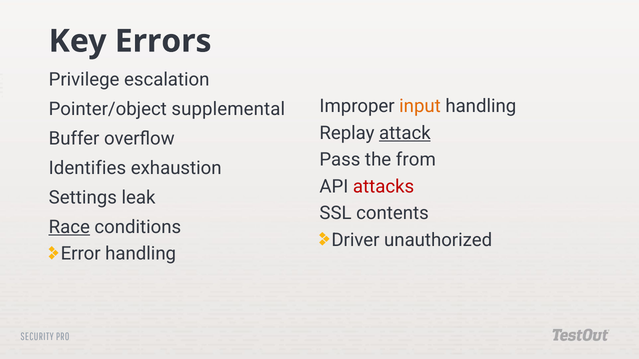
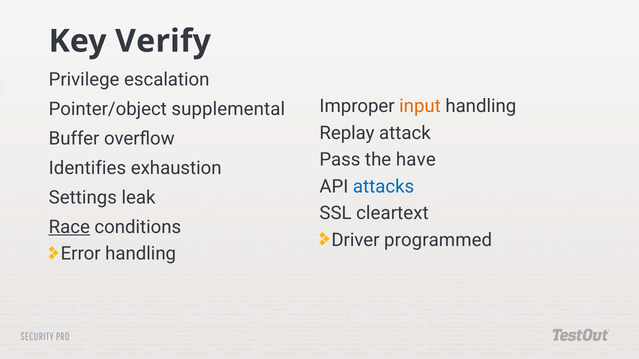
Errors: Errors -> Verify (163, 41)
attack underline: present -> none (405, 133)
from: from -> have (416, 160)
attacks colour: red -> blue (384, 187)
contents: contents -> cleartext (392, 213)
unauthorized: unauthorized -> programmed (438, 240)
